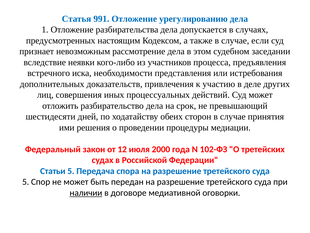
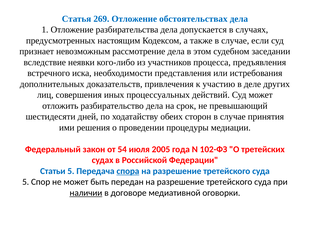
991: 991 -> 269 (101, 19)
урегулированию: урегулированию -> обстоятельствах (193, 19)
12: 12 -> 54 (122, 149)
2000: 2000 -> 2005 (161, 149)
спора underline: none -> present (128, 171)
